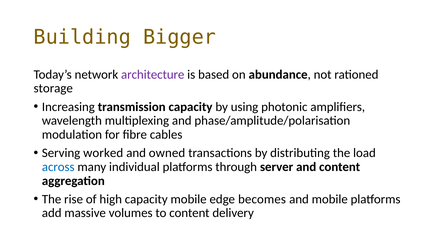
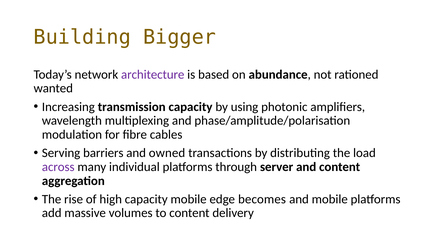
storage: storage -> wanted (53, 88)
worked: worked -> barriers (103, 153)
across colour: blue -> purple (58, 167)
